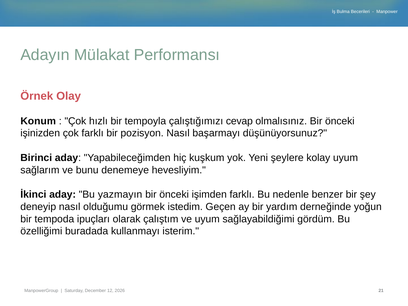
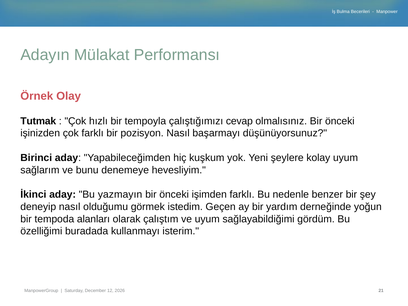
Konum: Konum -> Tutmak (38, 121)
ipuçları: ipuçları -> alanları (93, 219)
